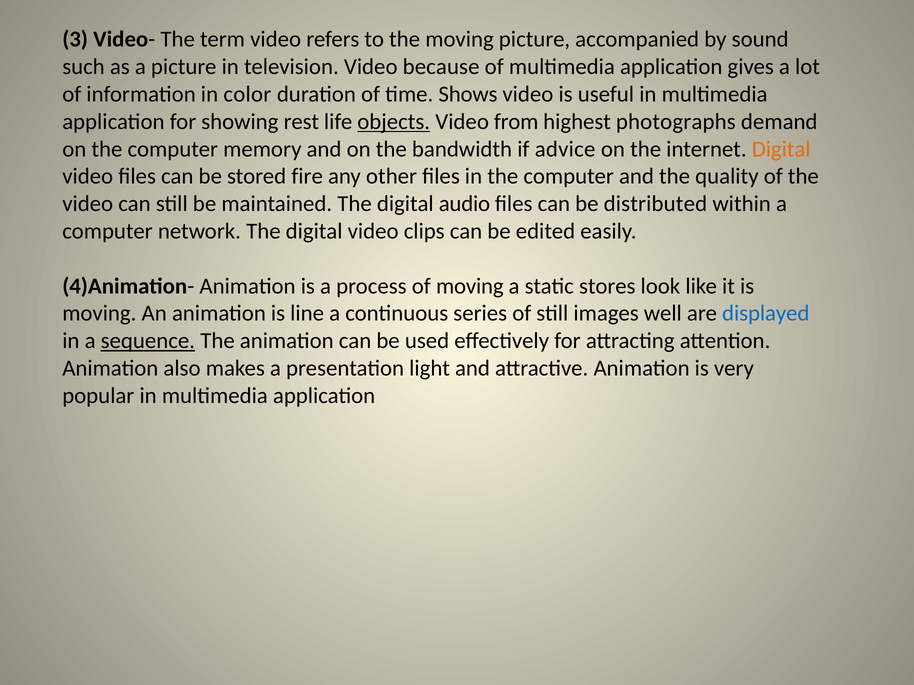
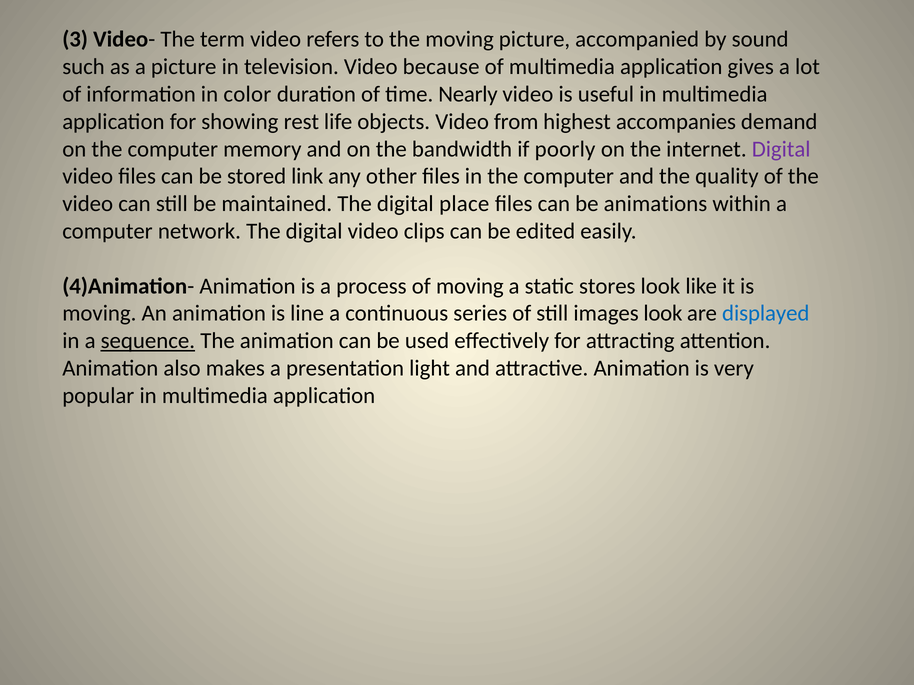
Shows: Shows -> Nearly (468, 94)
objects underline: present -> none (394, 122)
photographs: photographs -> accompanies (676, 122)
advice: advice -> poorly (565, 149)
Digital colour: orange -> purple (781, 149)
fire: fire -> link (307, 177)
audio: audio -> place (464, 204)
distributed: distributed -> animations (655, 204)
images well: well -> look (663, 314)
